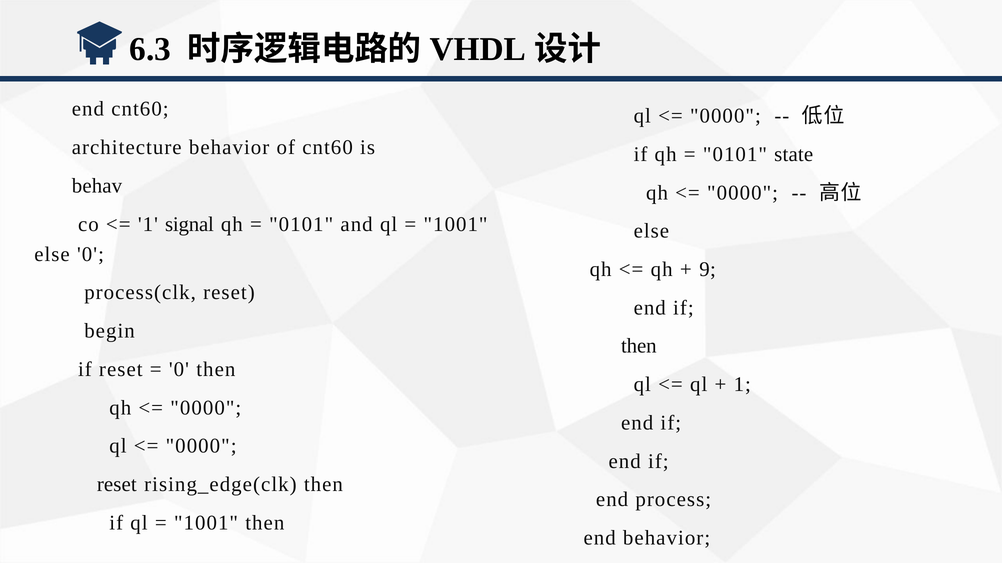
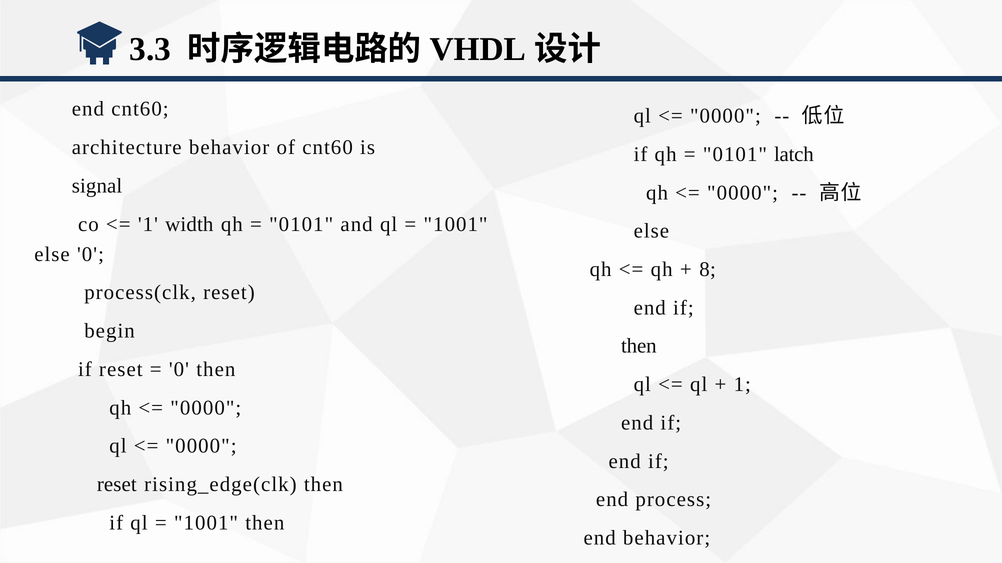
6.3: 6.3 -> 3.3 (150, 49)
state: state -> latch (794, 154)
behav: behav -> signal (97, 186)
signal: signal -> width (189, 224)
9: 9 -> 8 (708, 270)
